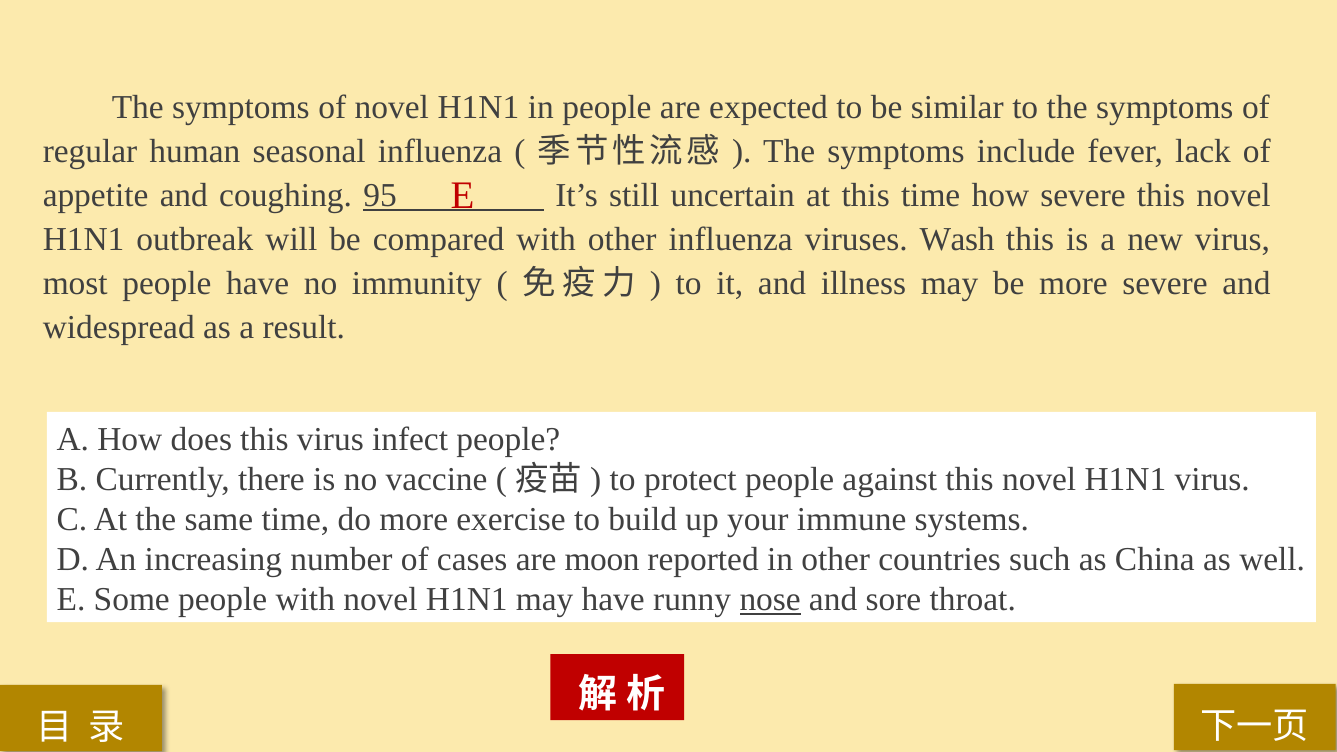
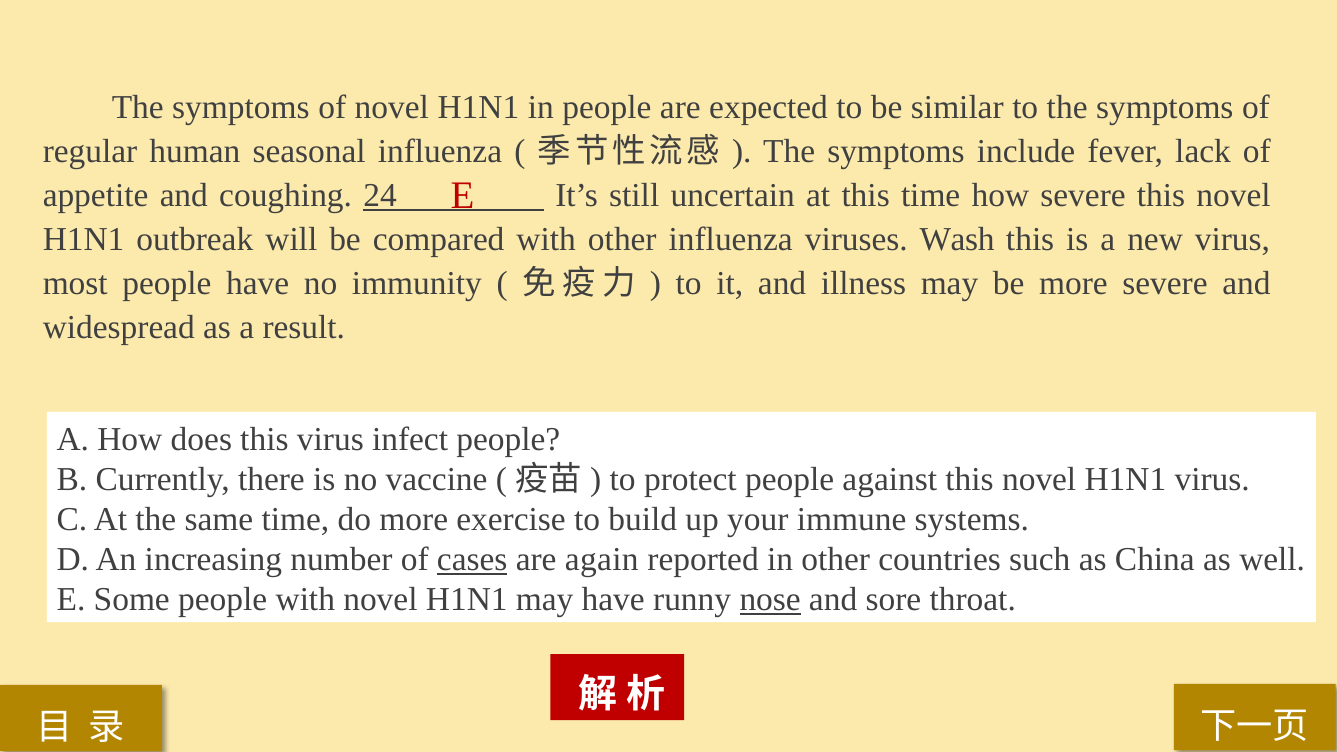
95: 95 -> 24 (380, 196)
cases underline: none -> present (472, 559)
moon: moon -> again (602, 559)
